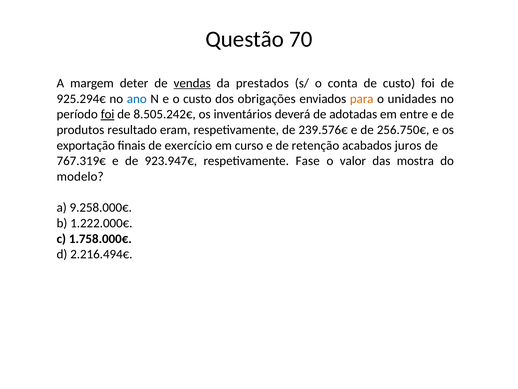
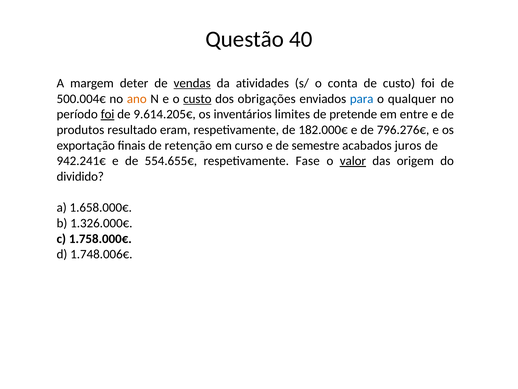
70: 70 -> 40 (301, 39)
prestados: prestados -> atividades (262, 83)
925.294€: 925.294€ -> 500.004€ (81, 99)
ano colour: blue -> orange (137, 99)
custo underline: none -> present (197, 99)
para colour: orange -> blue (362, 99)
unidades: unidades -> qualquer (412, 99)
8.505.242€: 8.505.242€ -> 9.614.205€ (165, 114)
deverá: deverá -> limites (292, 114)
adotadas: adotadas -> pretende (353, 114)
239.576€: 239.576€ -> 182.000€ (323, 130)
256.750€: 256.750€ -> 796.276€ (403, 130)
exercício: exercício -> retenção (188, 145)
retenção: retenção -> semestre (316, 145)
767.319€: 767.319€ -> 942.241€ (81, 161)
923.947€: 923.947€ -> 554.655€ (171, 161)
valor underline: none -> present (353, 161)
mostra: mostra -> origem (415, 161)
modelo: modelo -> dividido (80, 176)
9.258.000€: 9.258.000€ -> 1.658.000€ (101, 207)
1.222.000€: 1.222.000€ -> 1.326.000€ (101, 223)
2.216.494€: 2.216.494€ -> 1.748.006€ (101, 254)
